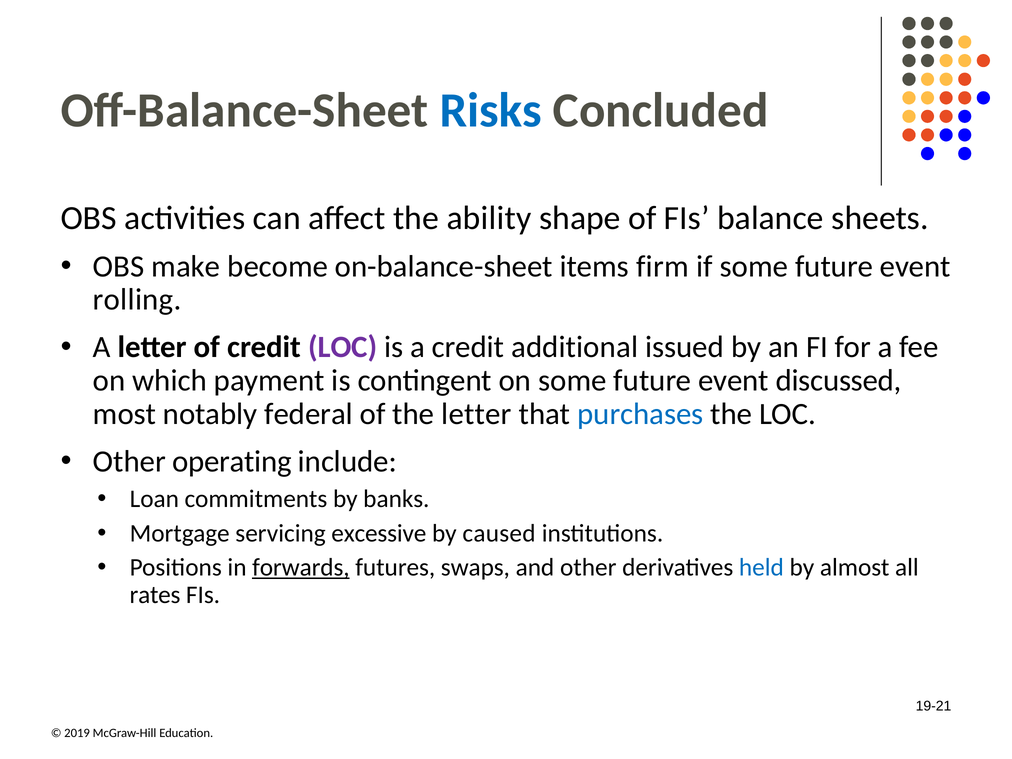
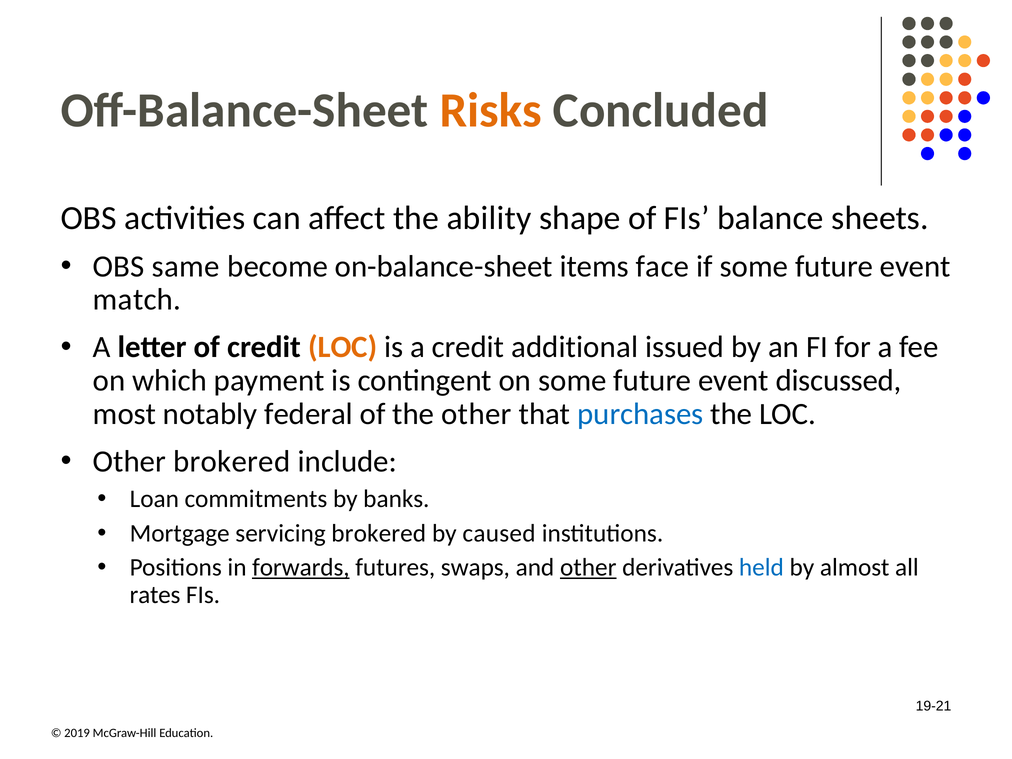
Risks colour: blue -> orange (491, 111)
make: make -> same (186, 266)
firm: firm -> face (663, 266)
rolling: rolling -> match (137, 300)
LOC colour: purple -> orange (343, 347)
the letter: letter -> other (476, 414)
Other operating: operating -> brokered (232, 461)
servicing excessive: excessive -> brokered (379, 533)
other underline: none -> present (588, 568)
